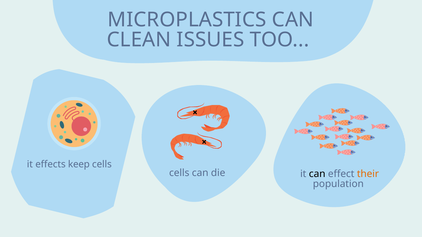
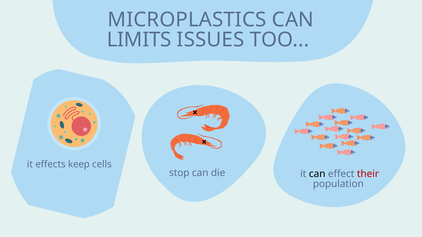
CLEAN: CLEAN -> LIMITS (139, 40)
cells: cells -> stop (179, 173)
their colour: orange -> red (368, 174)
